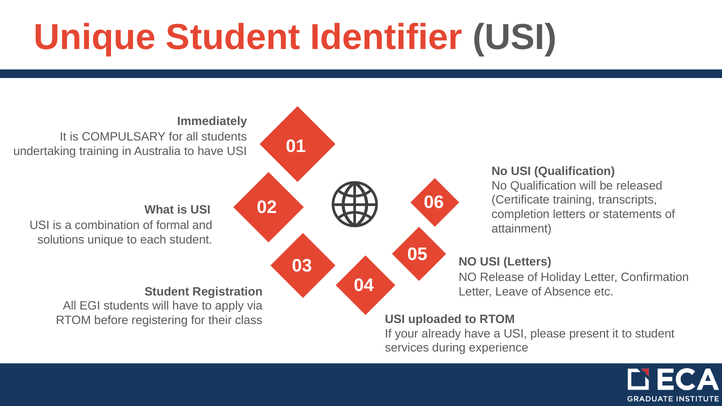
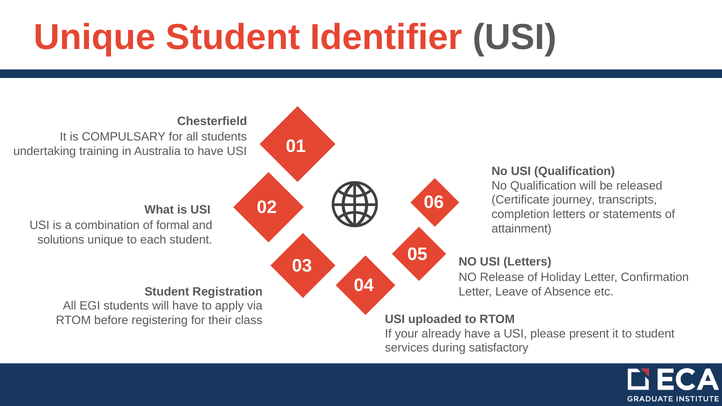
Immediately: Immediately -> Chesterfield (212, 121)
Certificate training: training -> journey (574, 200)
experience: experience -> satisfactory (499, 348)
